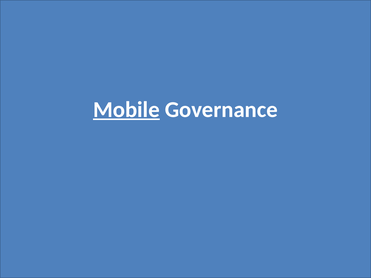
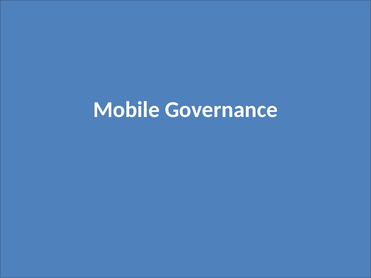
Mobile underline: present -> none (126, 110)
